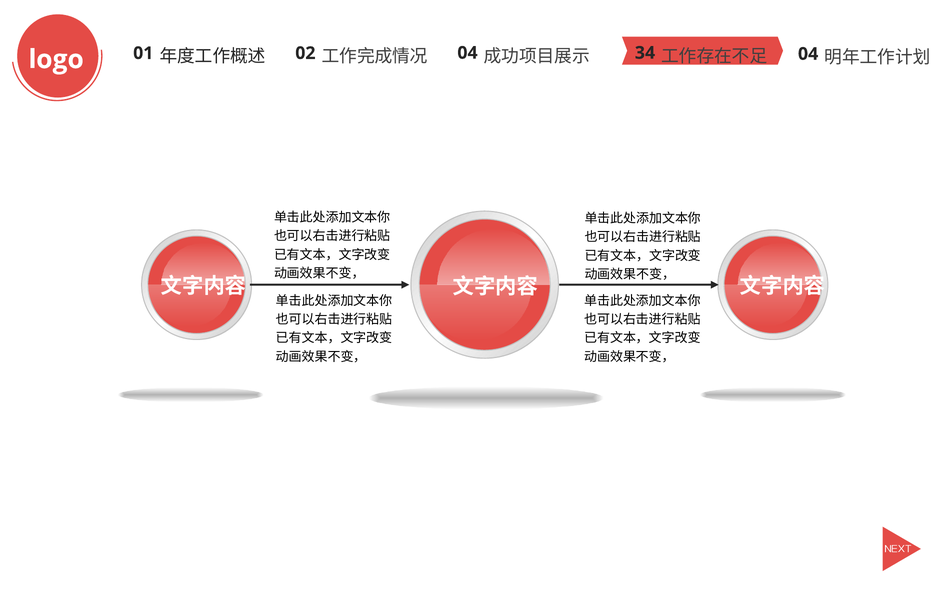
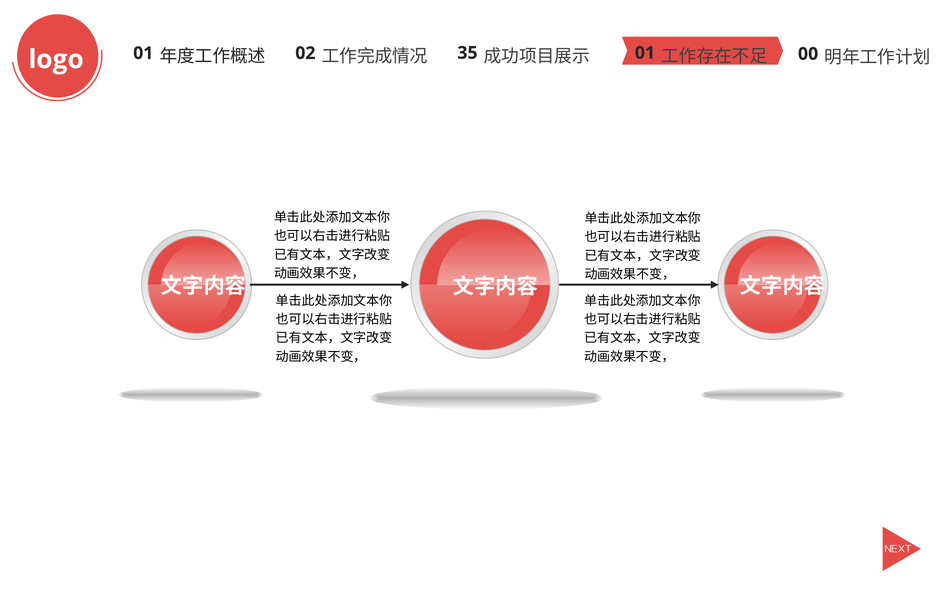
04: 04 -> 35 (467, 53)
34: 34 -> 01 (645, 53)
04: 04 -> 00 (808, 54)
